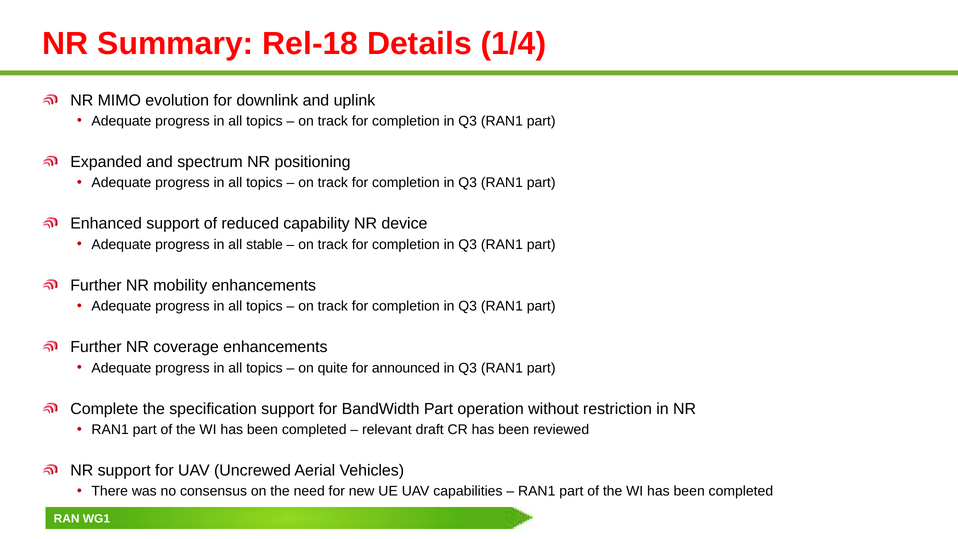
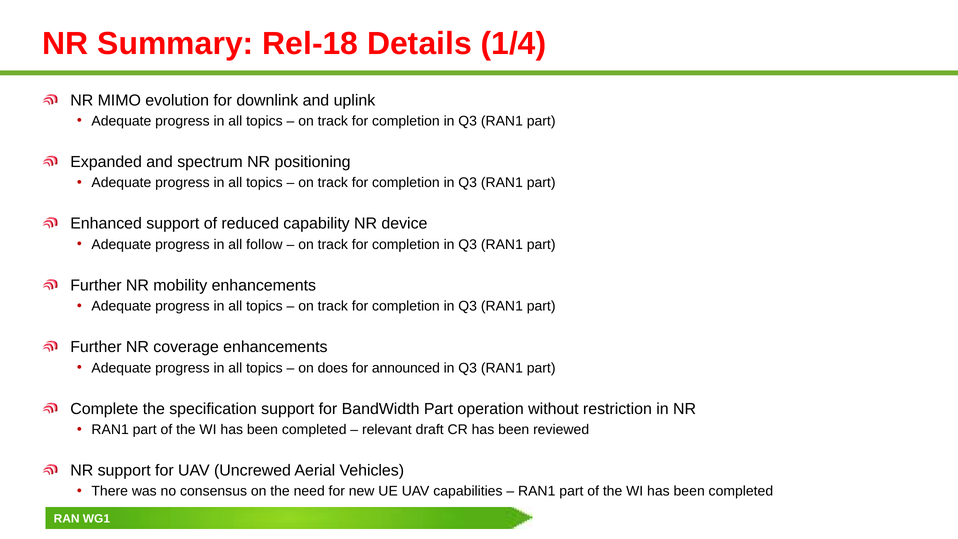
stable: stable -> follow (264, 244)
quite: quite -> does (333, 368)
